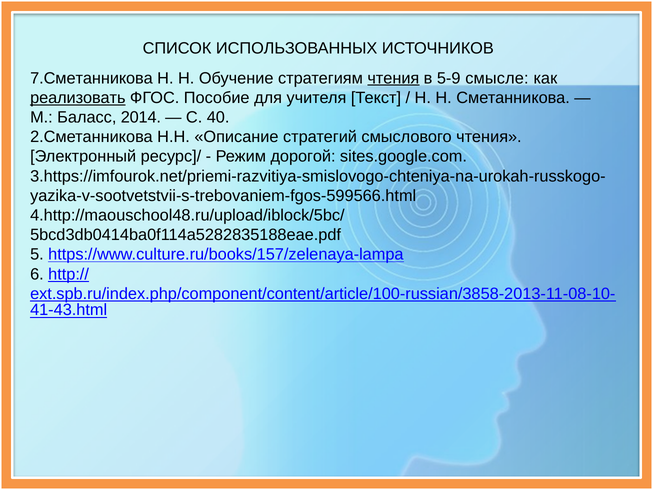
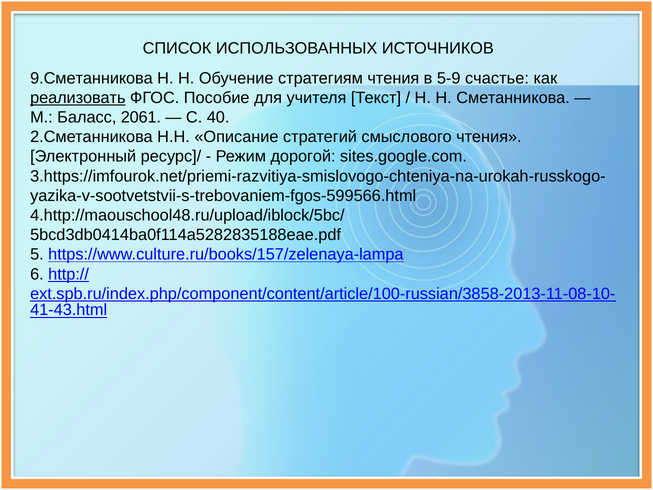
7.Сметанникова: 7.Сметанникова -> 9.Сметанникова (91, 78)
чтения underline: present -> none (393, 78)
смысле: смысле -> счастье (497, 78)
2014: 2014 -> 2061 (141, 117)
